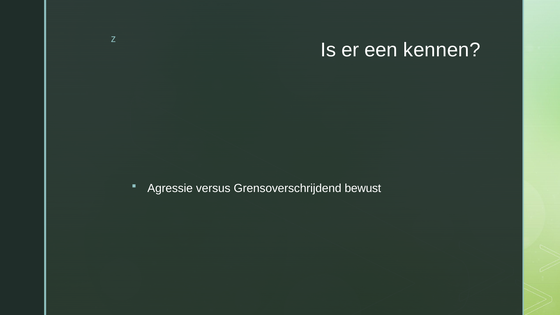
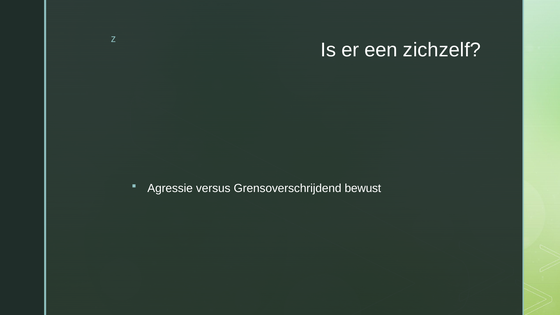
kennen: kennen -> zichzelf (442, 50)
